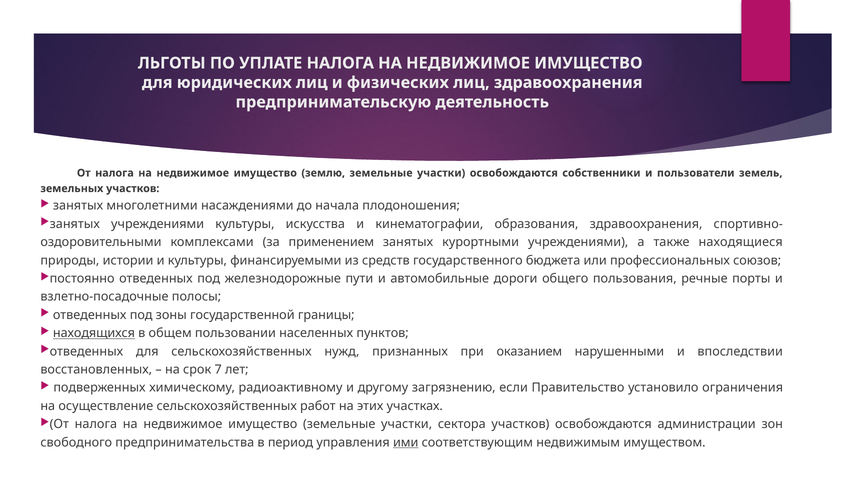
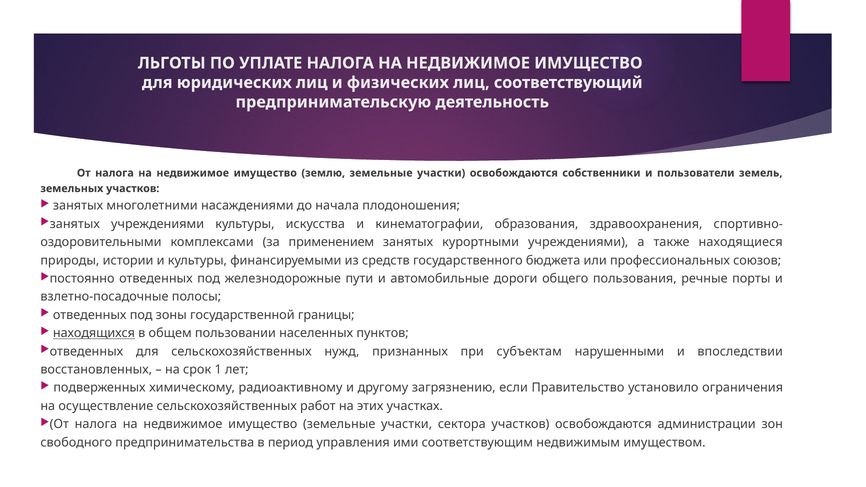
лиц здравоохранения: здравоохранения -> соответствующий (568, 83)
оказанием: оказанием -> субъектам (529, 351)
7: 7 -> 1 (218, 370)
ими underline: present -> none (406, 443)
